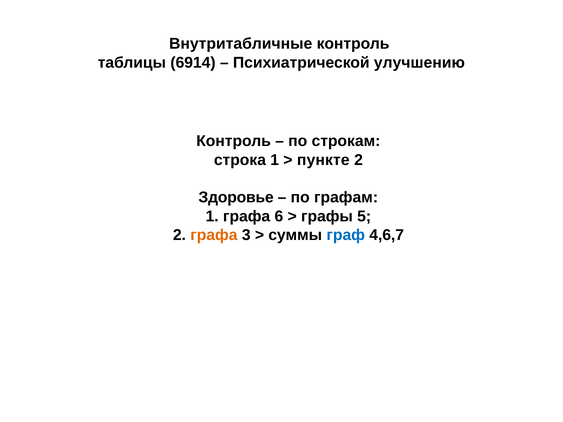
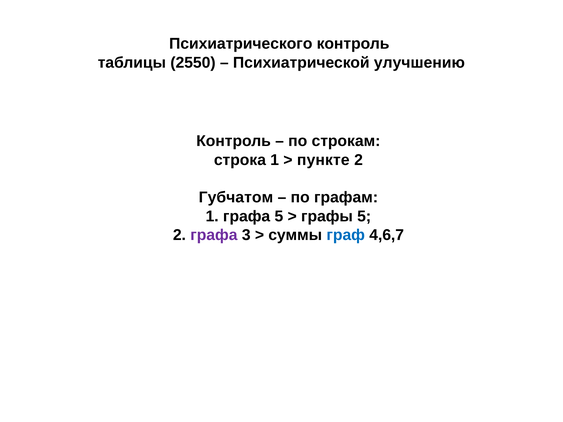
Внутритабличные: Внутритабличные -> Психиатрического (241, 44)
6914: 6914 -> 2550 (193, 63)
Здоровье: Здоровье -> Губчатом (236, 198)
графа 6: 6 -> 5 (279, 216)
графа colour: orange -> purple (214, 235)
